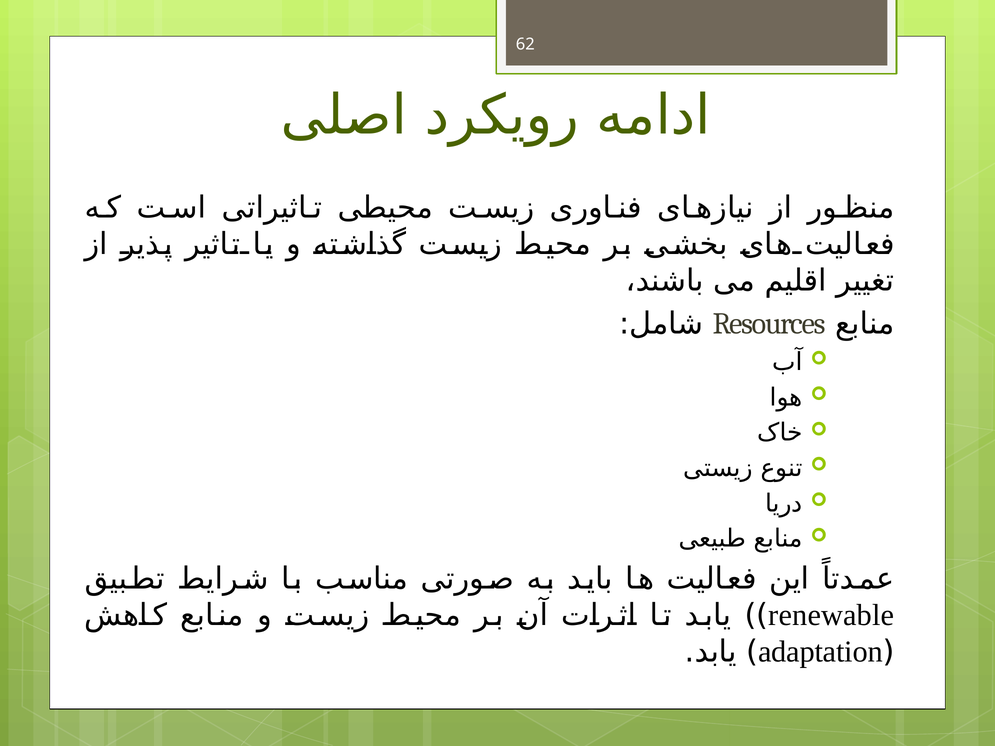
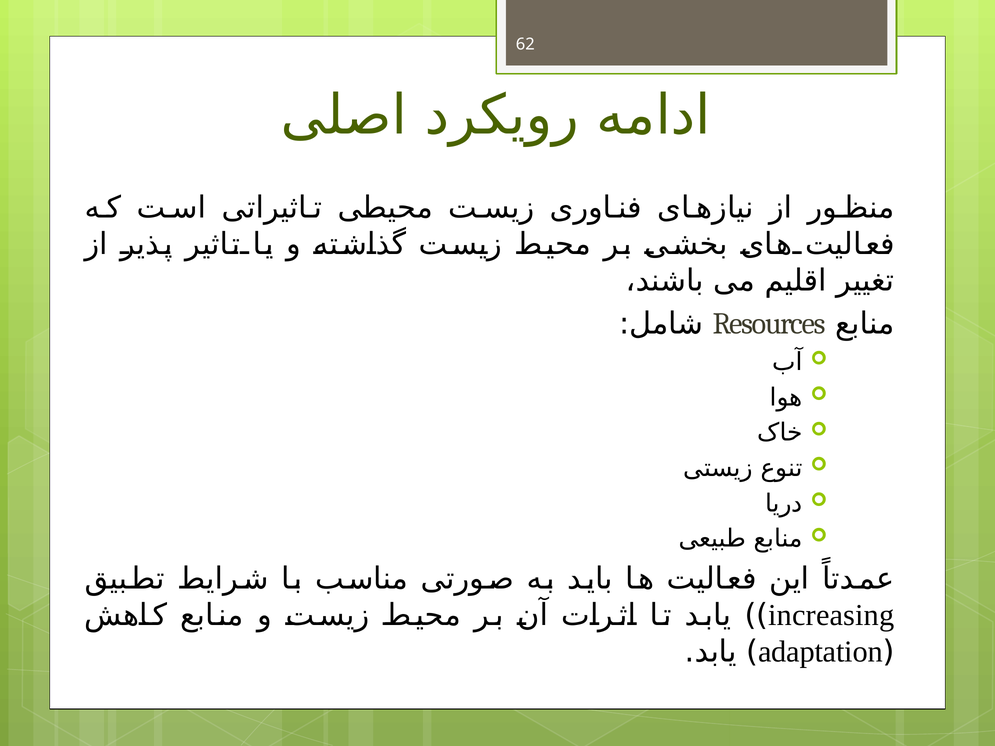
renewable: renewable -> increasing (831, 616)
